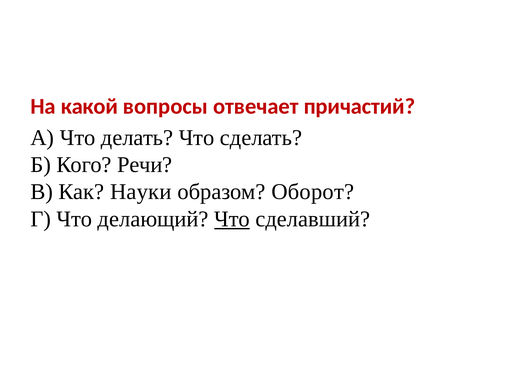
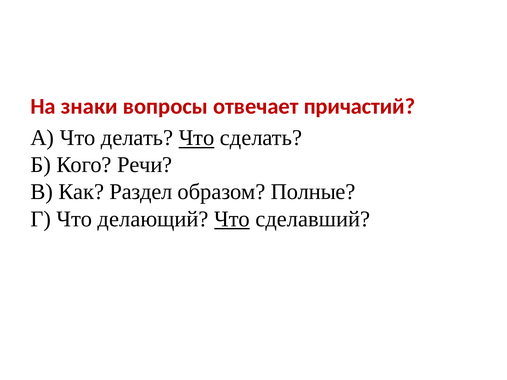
какой: какой -> знаки (89, 106)
Что underline: none -> present (197, 138)
Науки: Науки -> Раздел (141, 192)
Оборот: Оборот -> Полные (313, 192)
